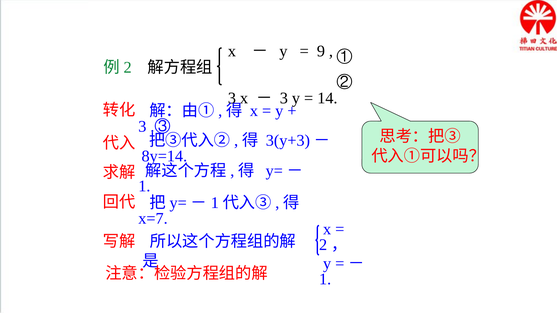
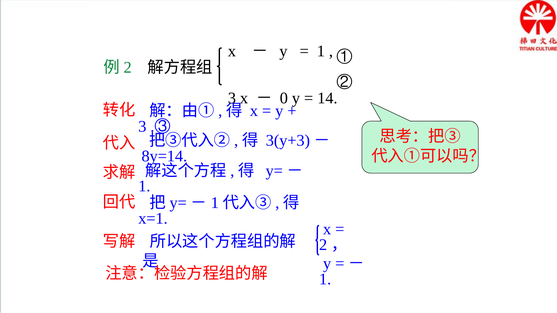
9: 9 -> 1 (321, 51)
3: 3 -> 0 (284, 98)
x=7: x=7 -> x=1 (153, 219)
